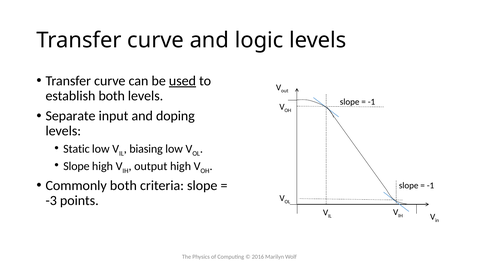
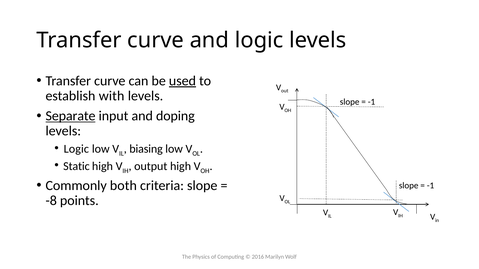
establish both: both -> with (112, 96)
Separate underline: none -> present (71, 116)
Static: Static -> Logic (76, 149)
Slope: Slope -> Static (76, 166)
-3: -3 -> -8 (51, 201)
